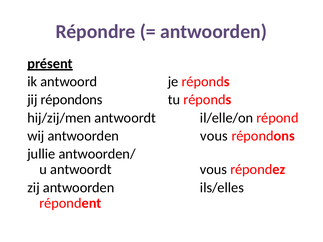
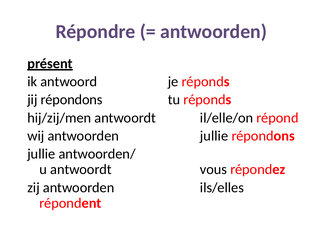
antwoorden vous: vous -> jullie (214, 136)
